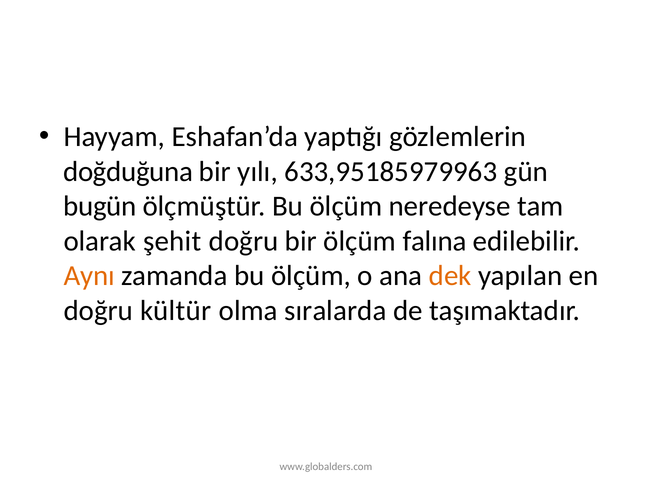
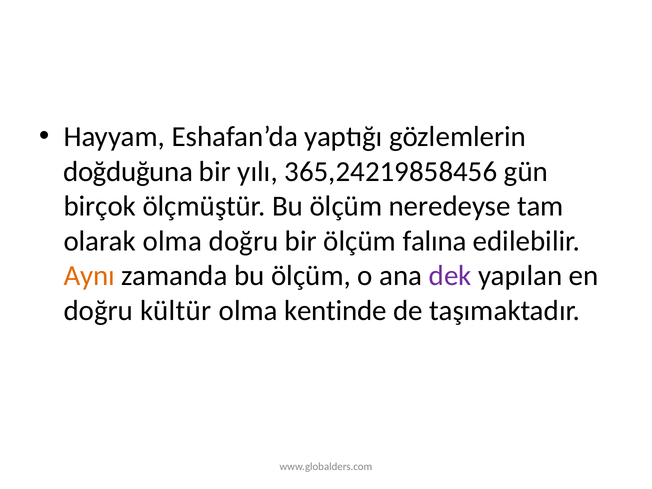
633,95185979963: 633,95185979963 -> 365,24219858456 (391, 172)
bugün: bugün -> birçok (100, 206)
olarak şehit: şehit -> olma (172, 241)
dek colour: orange -> purple (450, 276)
sıralarda: sıralarda -> kentinde (336, 311)
